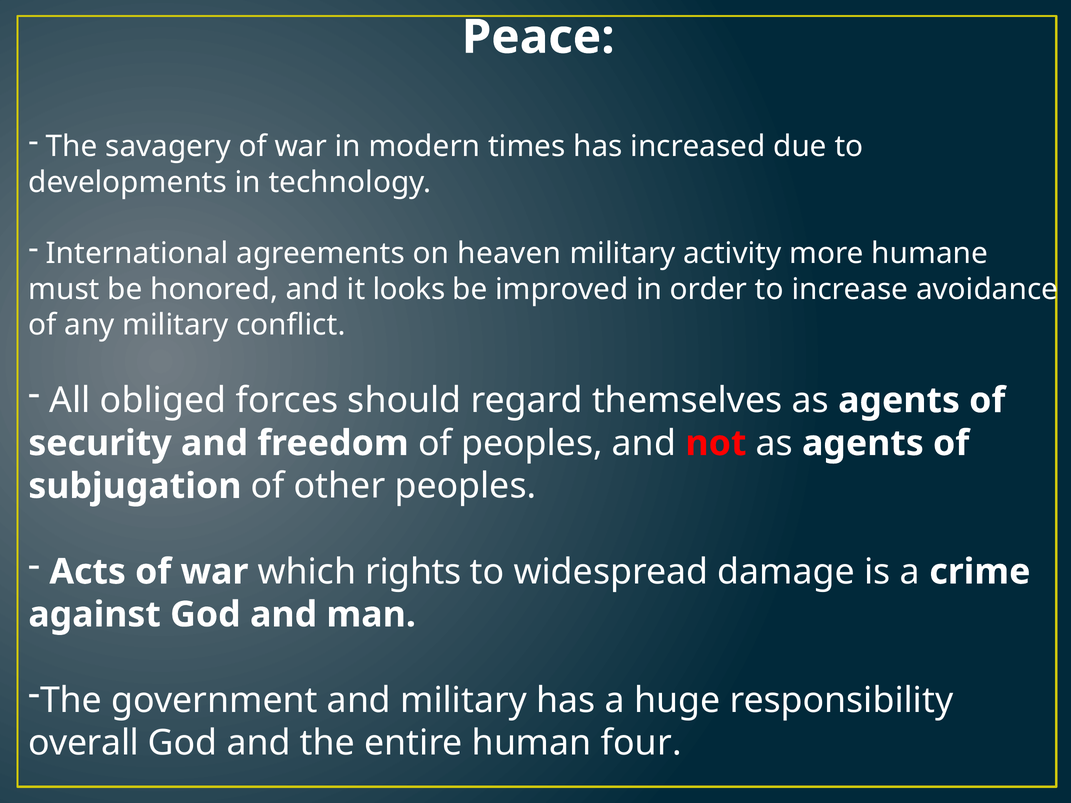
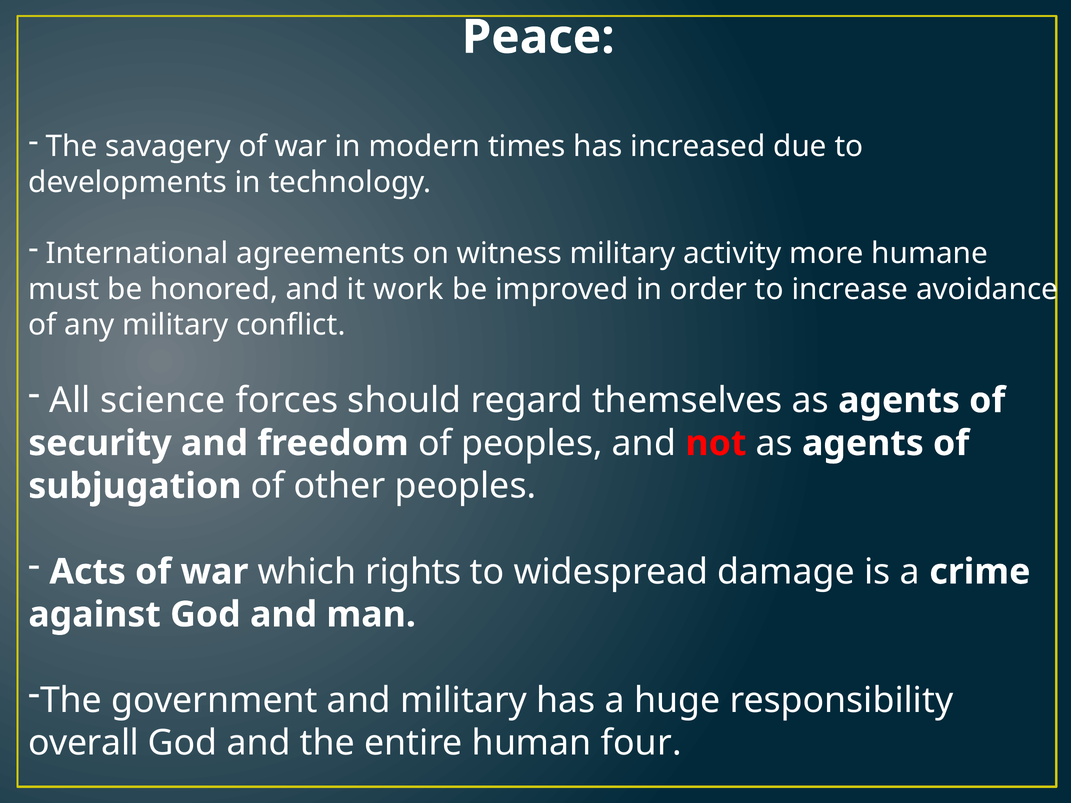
heaven: heaven -> witness (509, 254)
looks: looks -> work (409, 289)
obliged: obliged -> science (163, 401)
